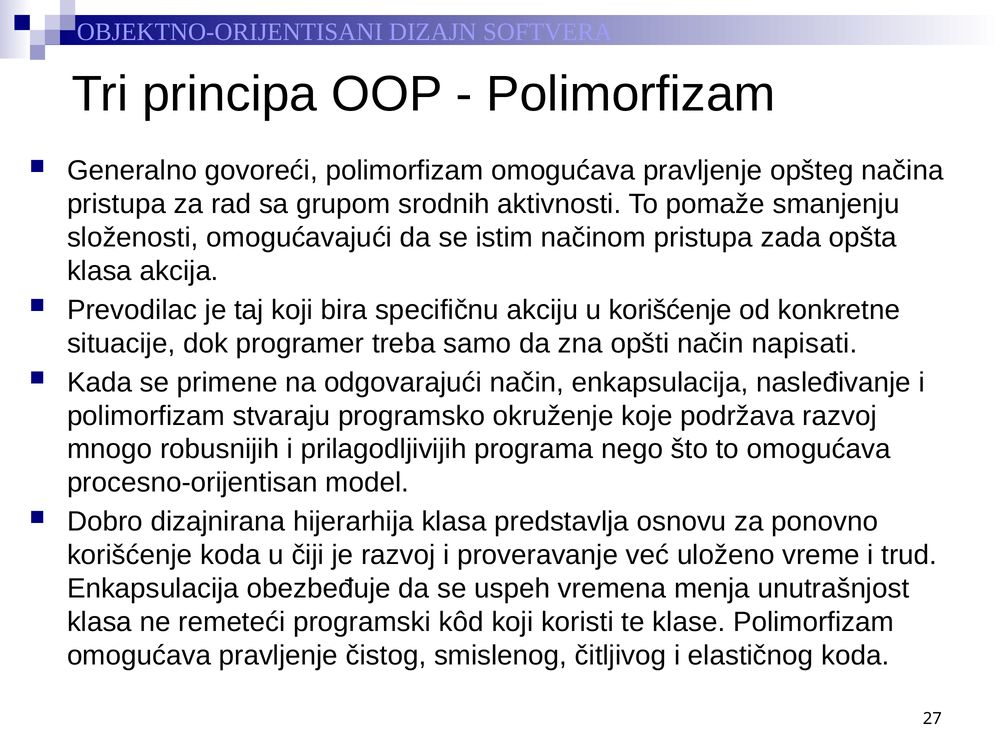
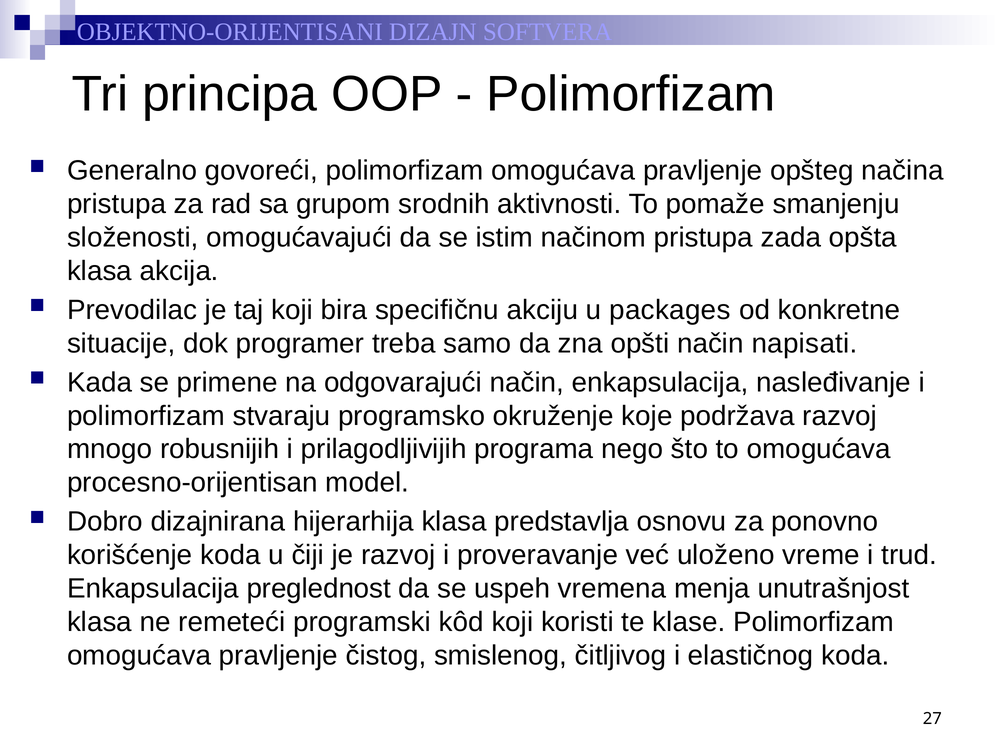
u korišćenje: korišćenje -> packages (670, 310)
obezbeđuje: obezbeđuje -> preglednost (319, 588)
